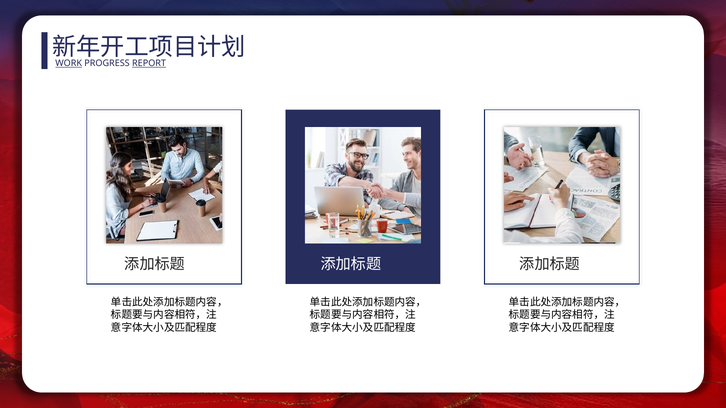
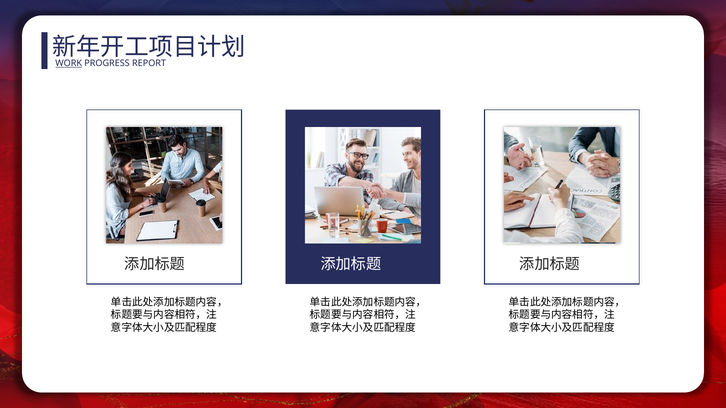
REPORT underline: present -> none (149, 64)
